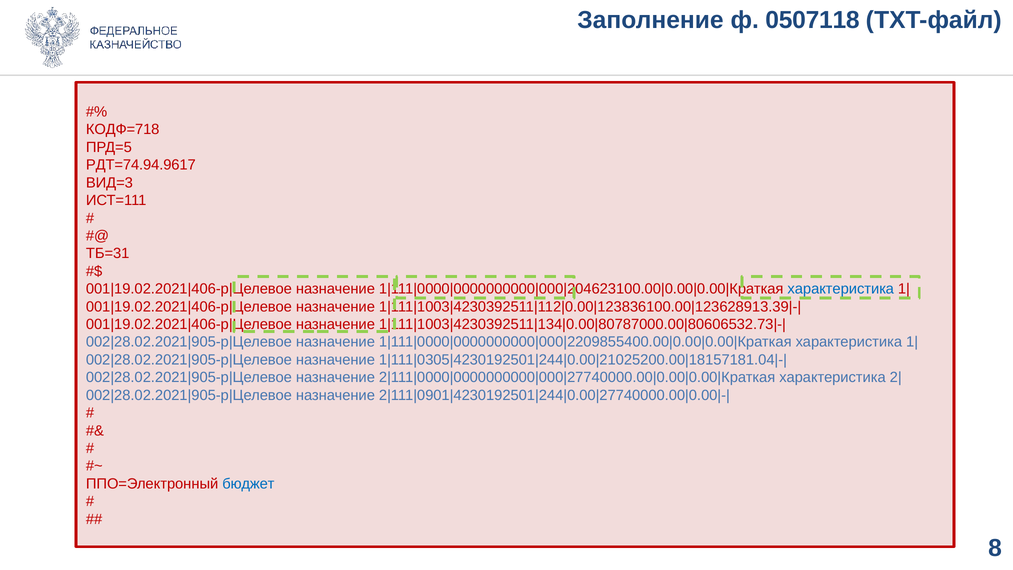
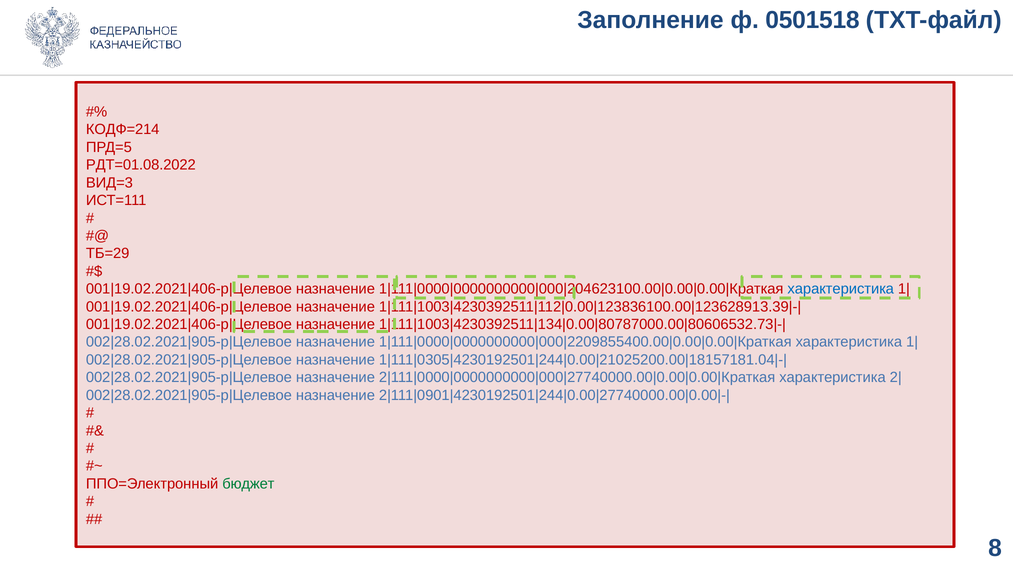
0507118: 0507118 -> 0501518 (813, 20)
КОДФ=718: КОДФ=718 -> КОДФ=214 (123, 130)
РДТ=74.94.9617: РДТ=74.94.9617 -> РДТ=01.08.2022 (141, 165)
ТБ=31: ТБ=31 -> ТБ=29 (108, 253)
бюджет colour: blue -> green (248, 484)
